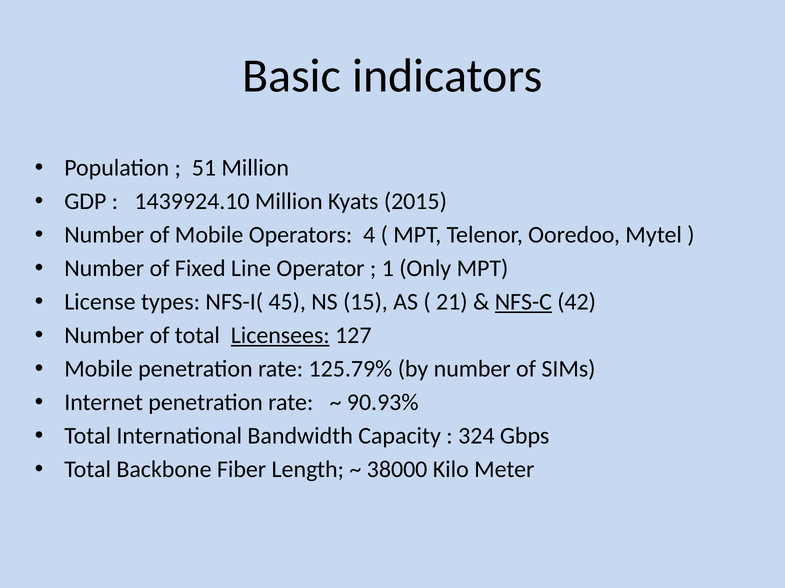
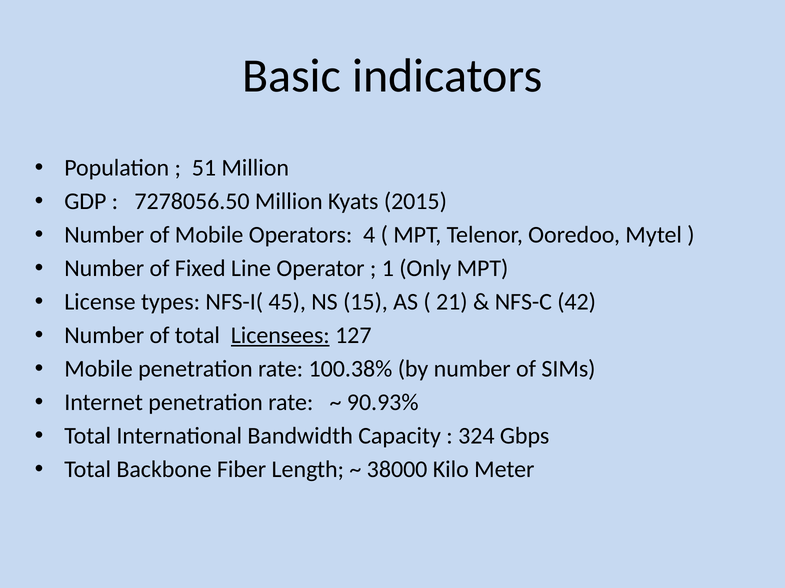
1439924.10: 1439924.10 -> 7278056.50 (192, 202)
NFS-C underline: present -> none (523, 302)
125.79%: 125.79% -> 100.38% (350, 369)
